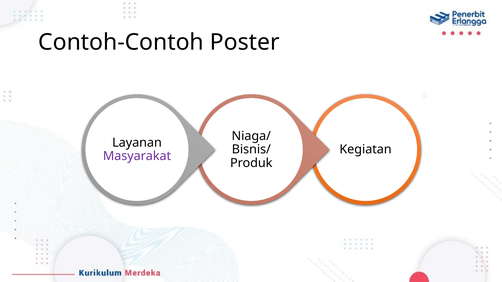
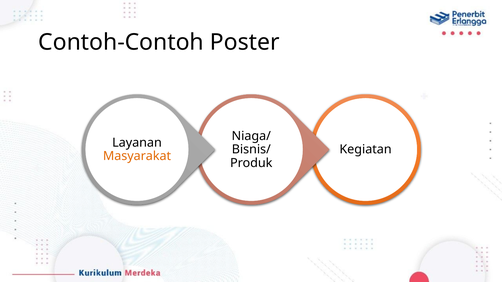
Masyarakat colour: purple -> orange (137, 156)
